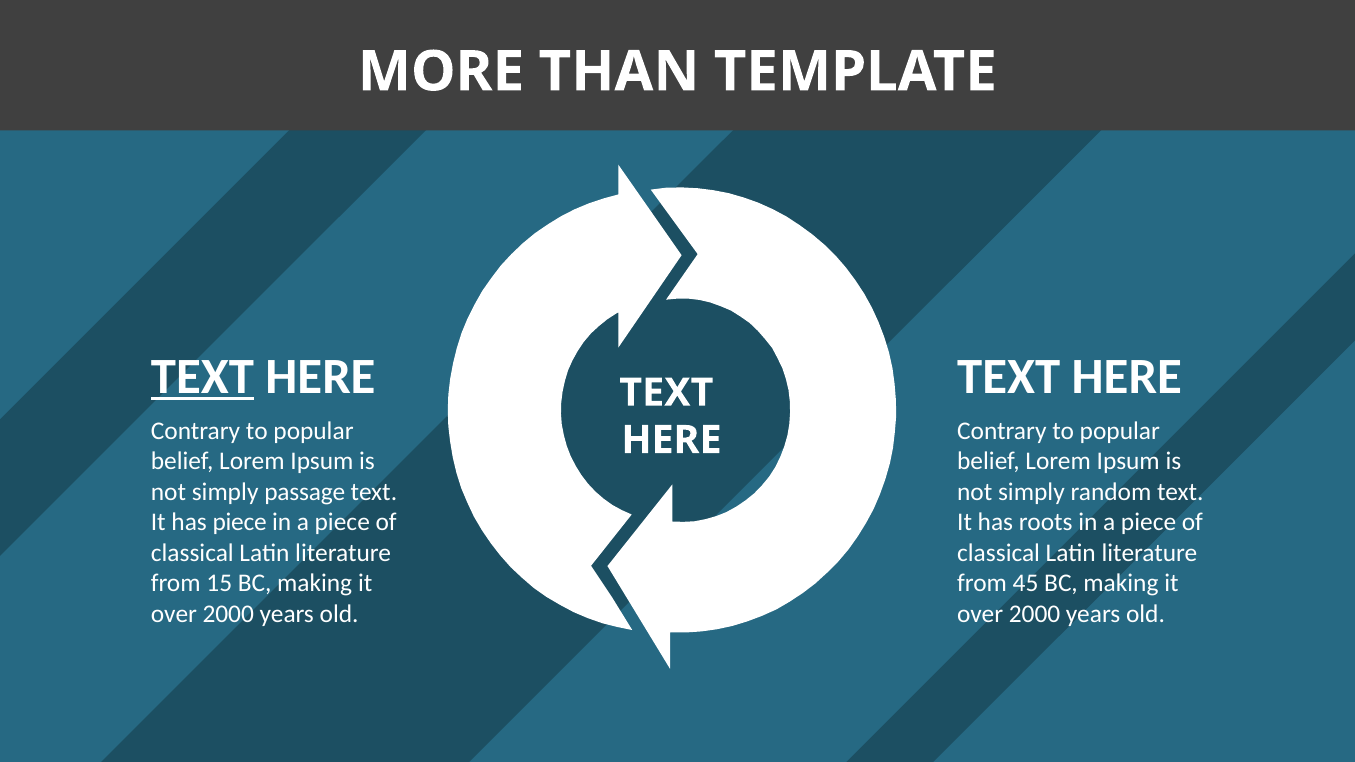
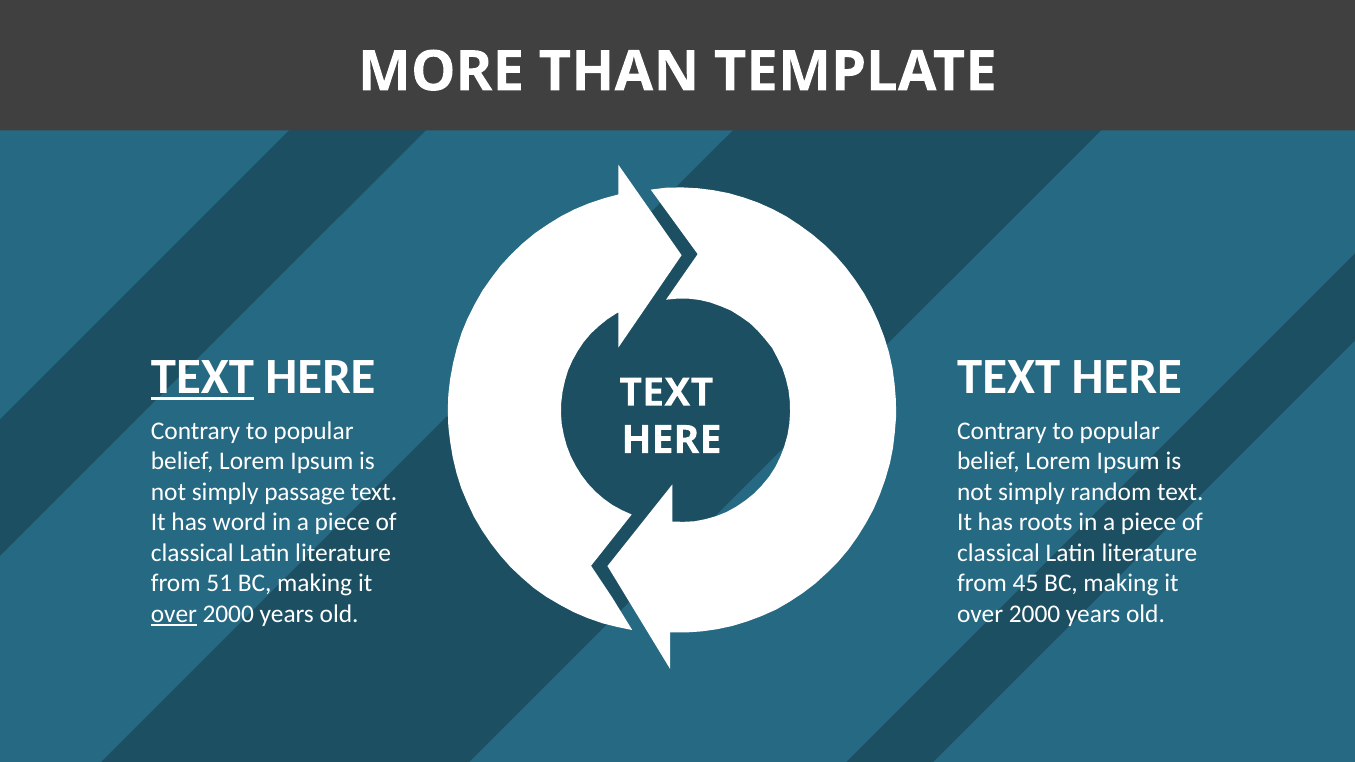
has piece: piece -> word (239, 523)
15: 15 -> 51 (219, 584)
over underline: none -> present (174, 614)
